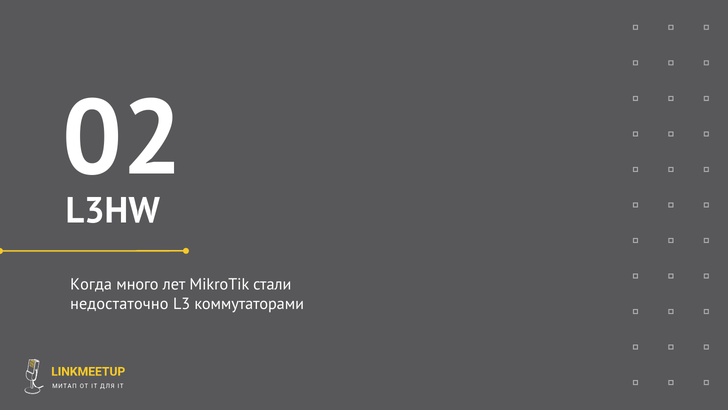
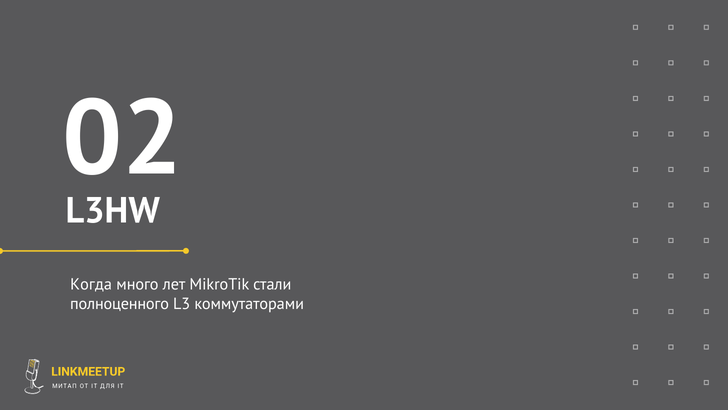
недостаточно: недостаточно -> полноценного (120, 303)
